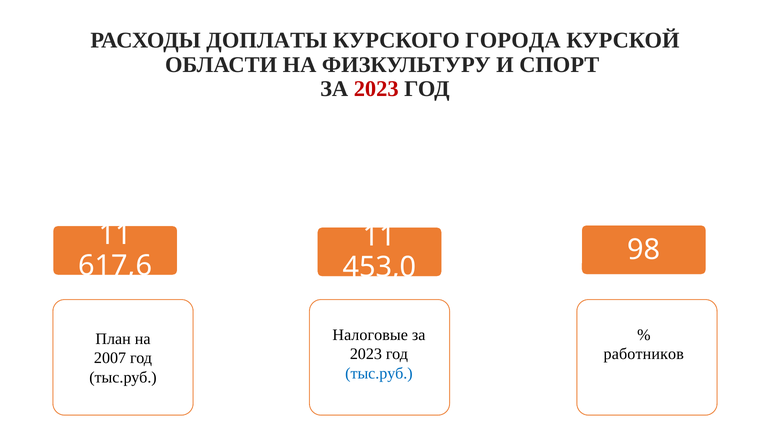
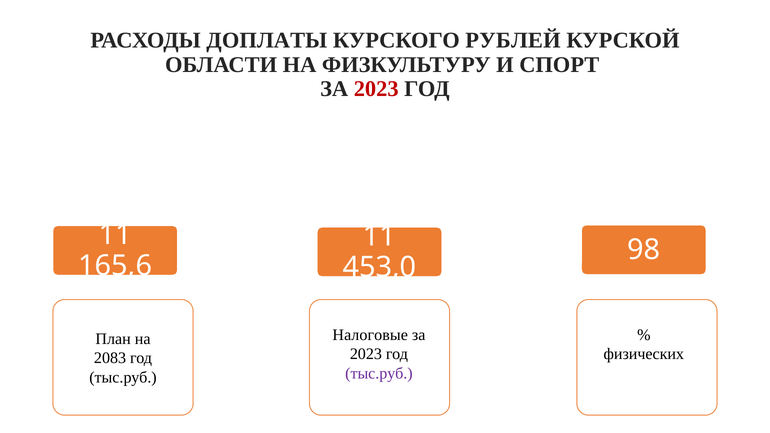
ГОРОДА: ГОРОДА -> РУБЛЕЙ (513, 41)
617,6: 617,6 -> 165,6 (115, 266)
работников: работников -> физических (644, 354)
2007: 2007 -> 2083 (110, 358)
тыс.руб colour: blue -> purple (379, 373)
